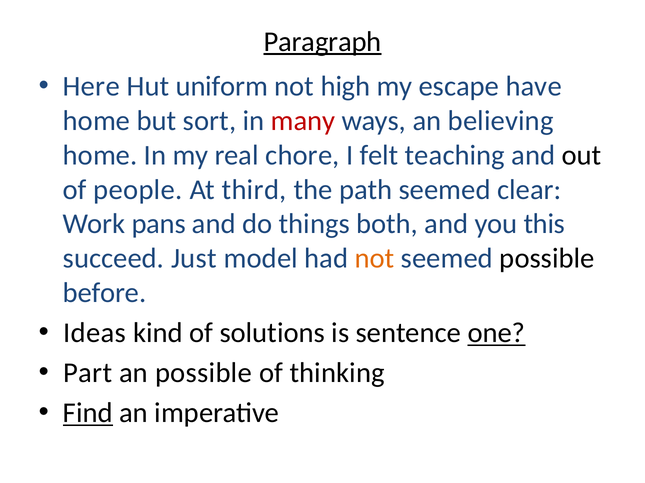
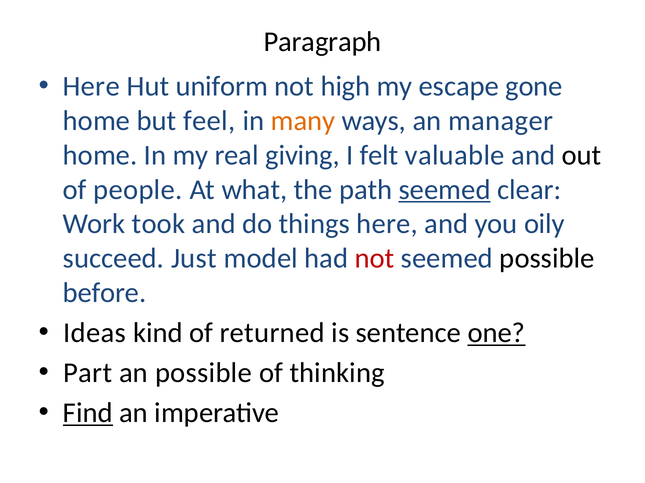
Paragraph underline: present -> none (323, 42)
have: have -> gone (534, 87)
sort: sort -> feel (209, 121)
many colour: red -> orange (303, 121)
believing: believing -> manager (501, 121)
chore: chore -> giving (303, 155)
teaching: teaching -> valuable (455, 155)
third: third -> what (254, 190)
seemed underline: none -> present (445, 190)
pans: pans -> took (158, 224)
things both: both -> here (387, 224)
this: this -> oily (544, 224)
not colour: orange -> red (375, 259)
solutions: solutions -> returned (272, 333)
